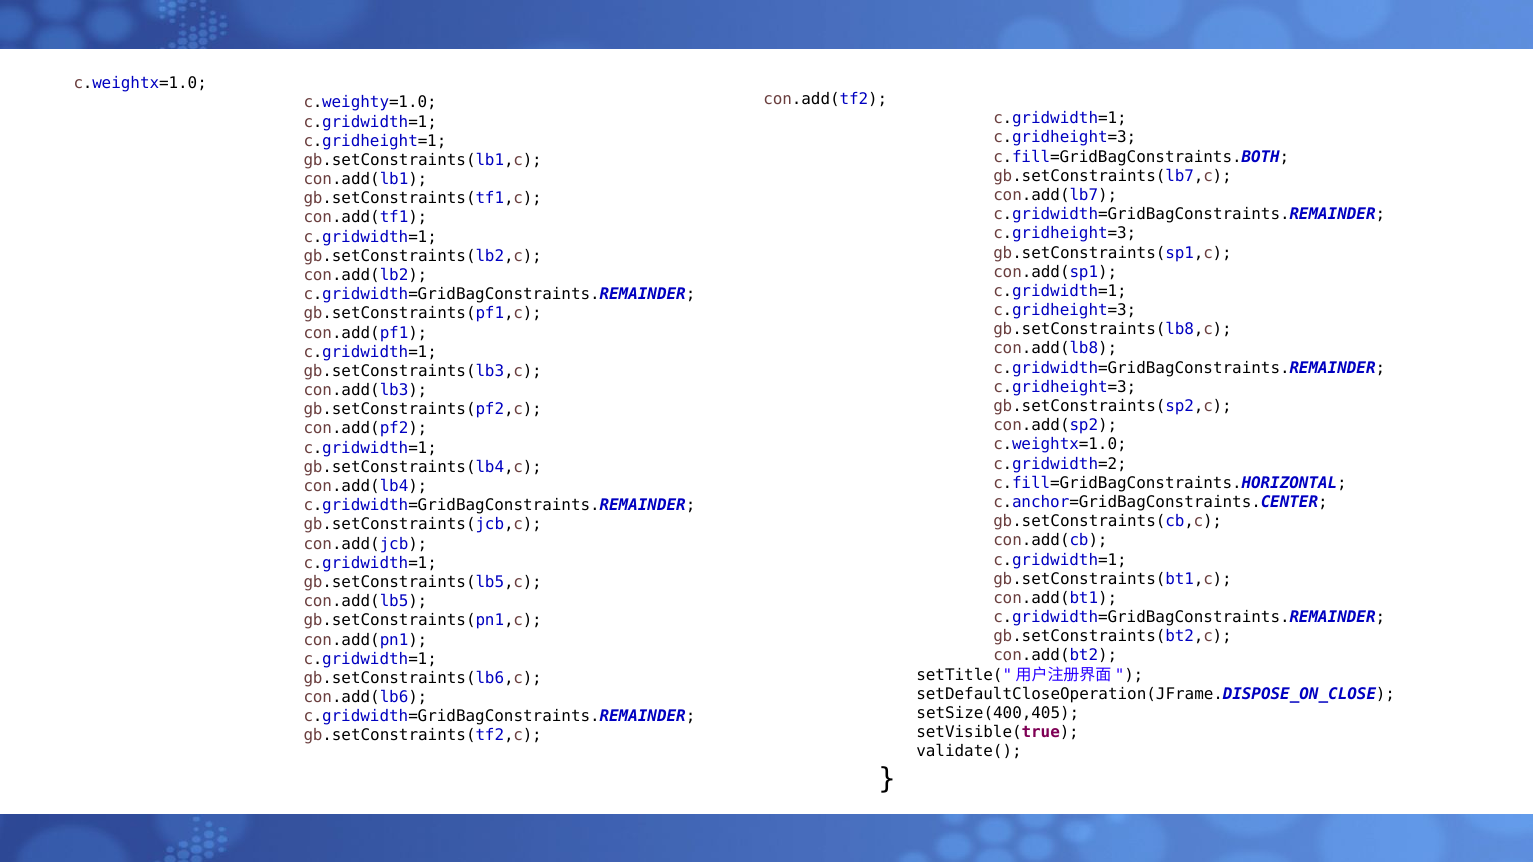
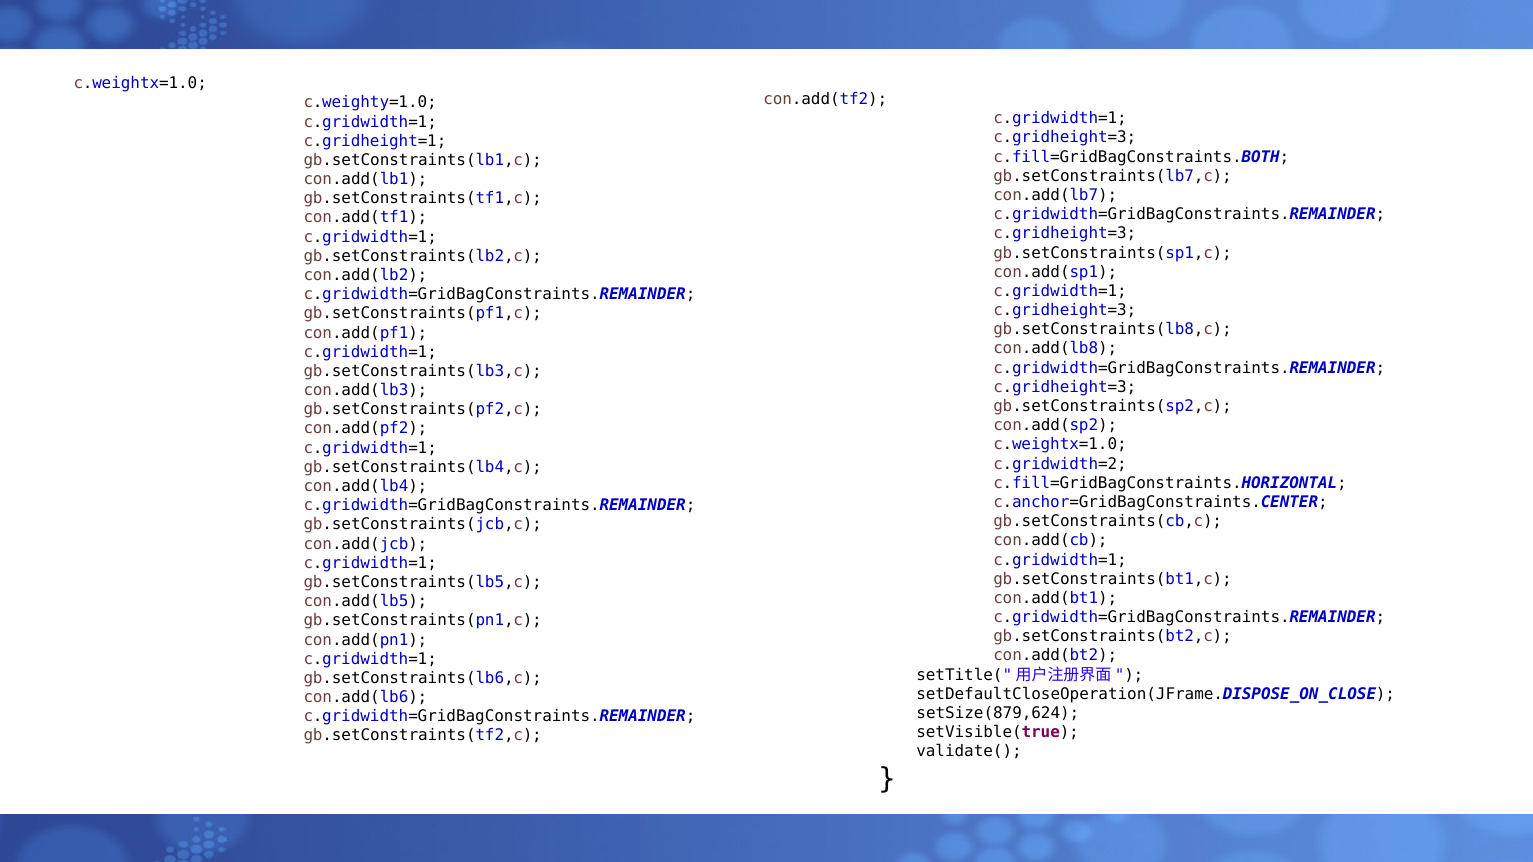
setSize(400,405: setSize(400,405 -> setSize(879,624 (998, 713)
